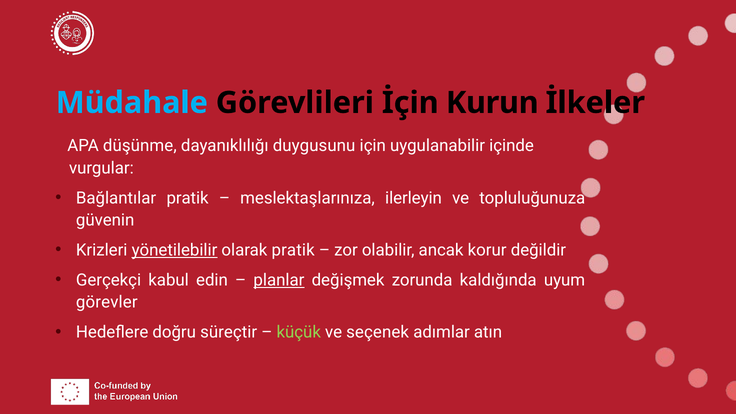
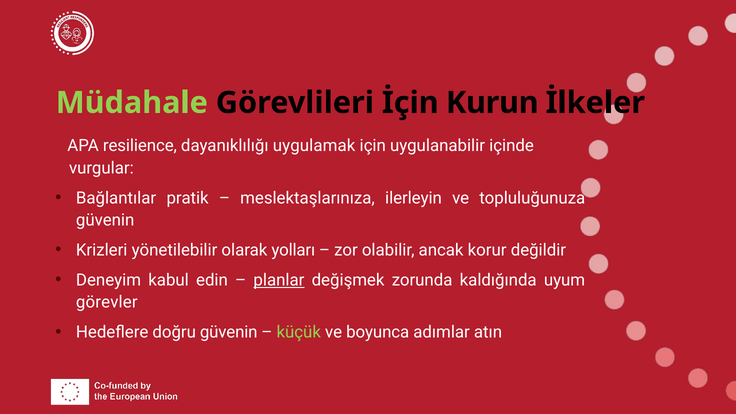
Müdahale colour: light blue -> light green (132, 103)
düşünme: düşünme -> resilience (140, 146)
duygusunu: duygusunu -> uygulamak (314, 146)
yönetilebilir underline: present -> none (174, 250)
olarak pratik: pratik -> yolları (293, 250)
Gerçekçi: Gerçekçi -> Deneyim (109, 280)
doğru süreçtir: süreçtir -> güvenin (229, 332)
seçenek: seçenek -> boyunca (378, 332)
